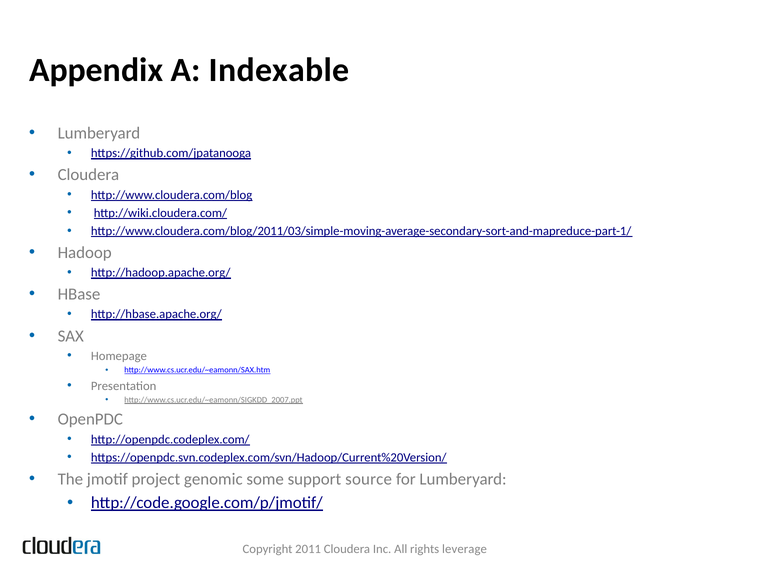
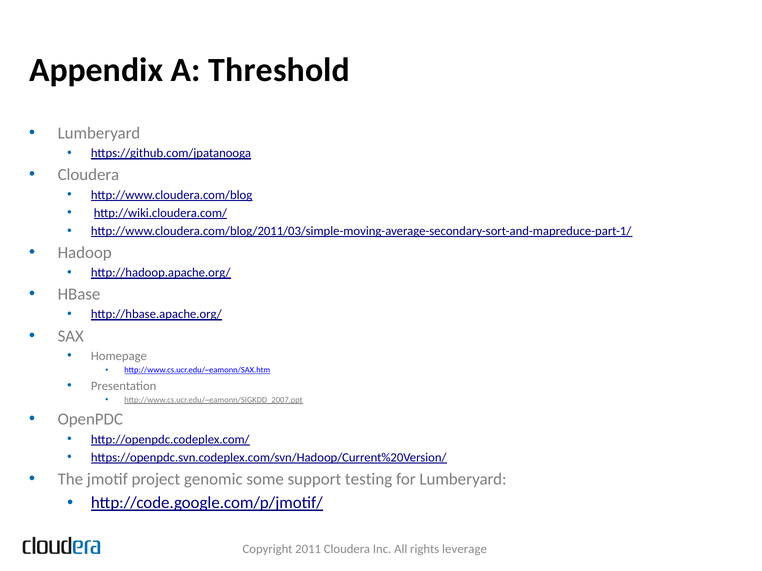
Indexable: Indexable -> Threshold (279, 70)
source: source -> testing (369, 479)
